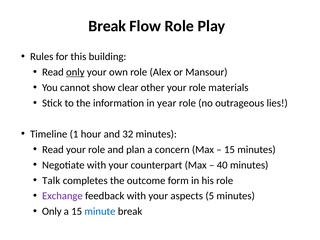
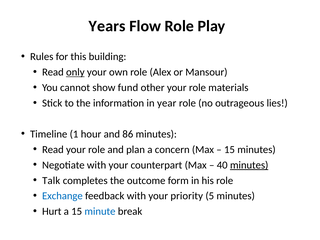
Break: Break -> Years (107, 26)
clear: clear -> fund (128, 88)
32: 32 -> 86 (128, 134)
minutes underline: none -> present (249, 165)
Exchange colour: purple -> blue (62, 196)
aspects: aspects -> priority (187, 196)
Only: Only -> Hurt (52, 211)
